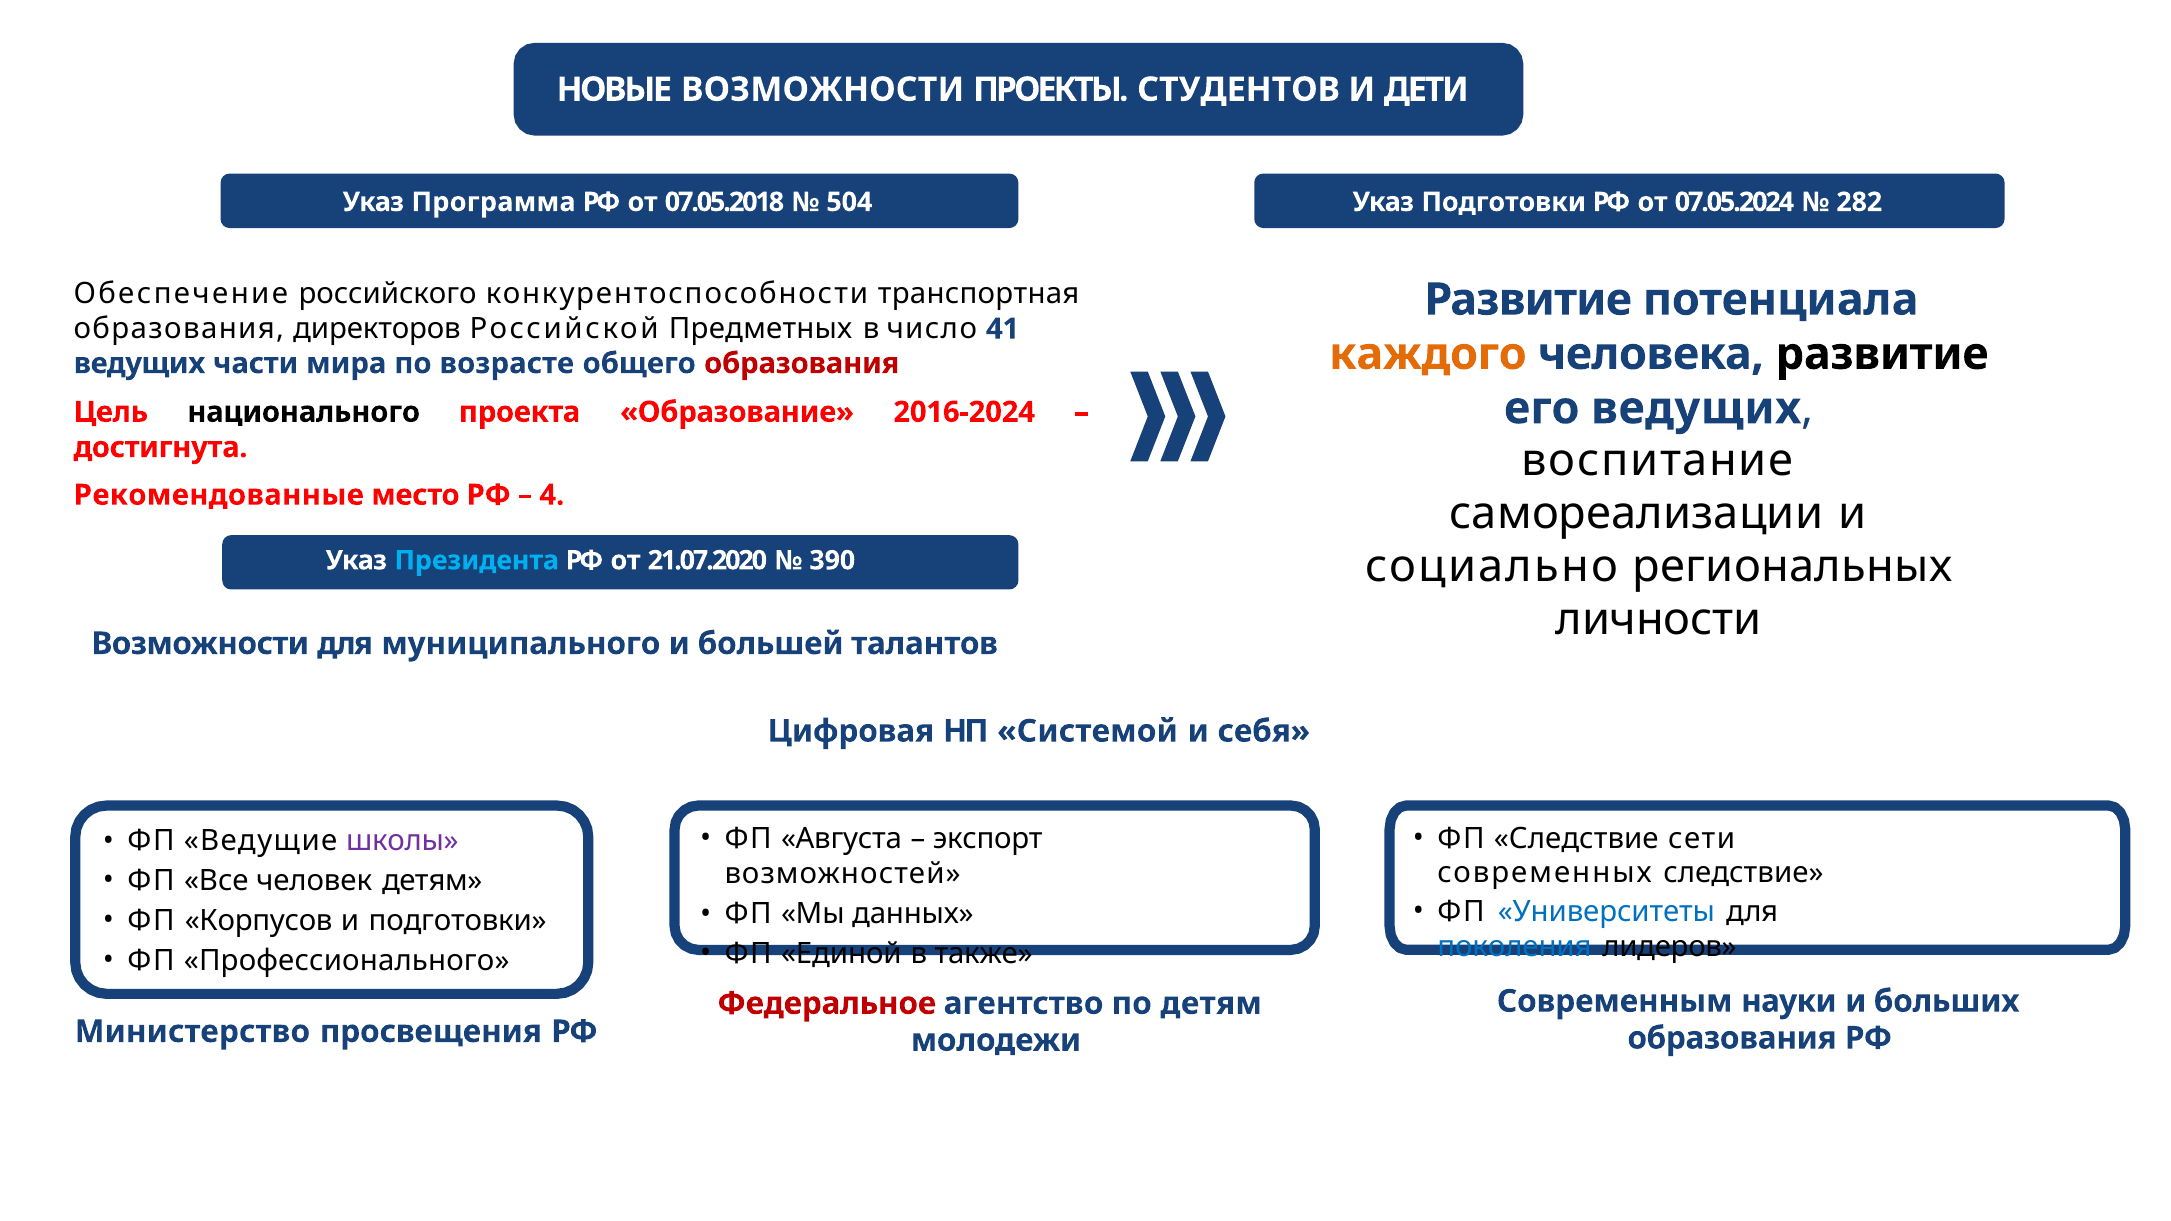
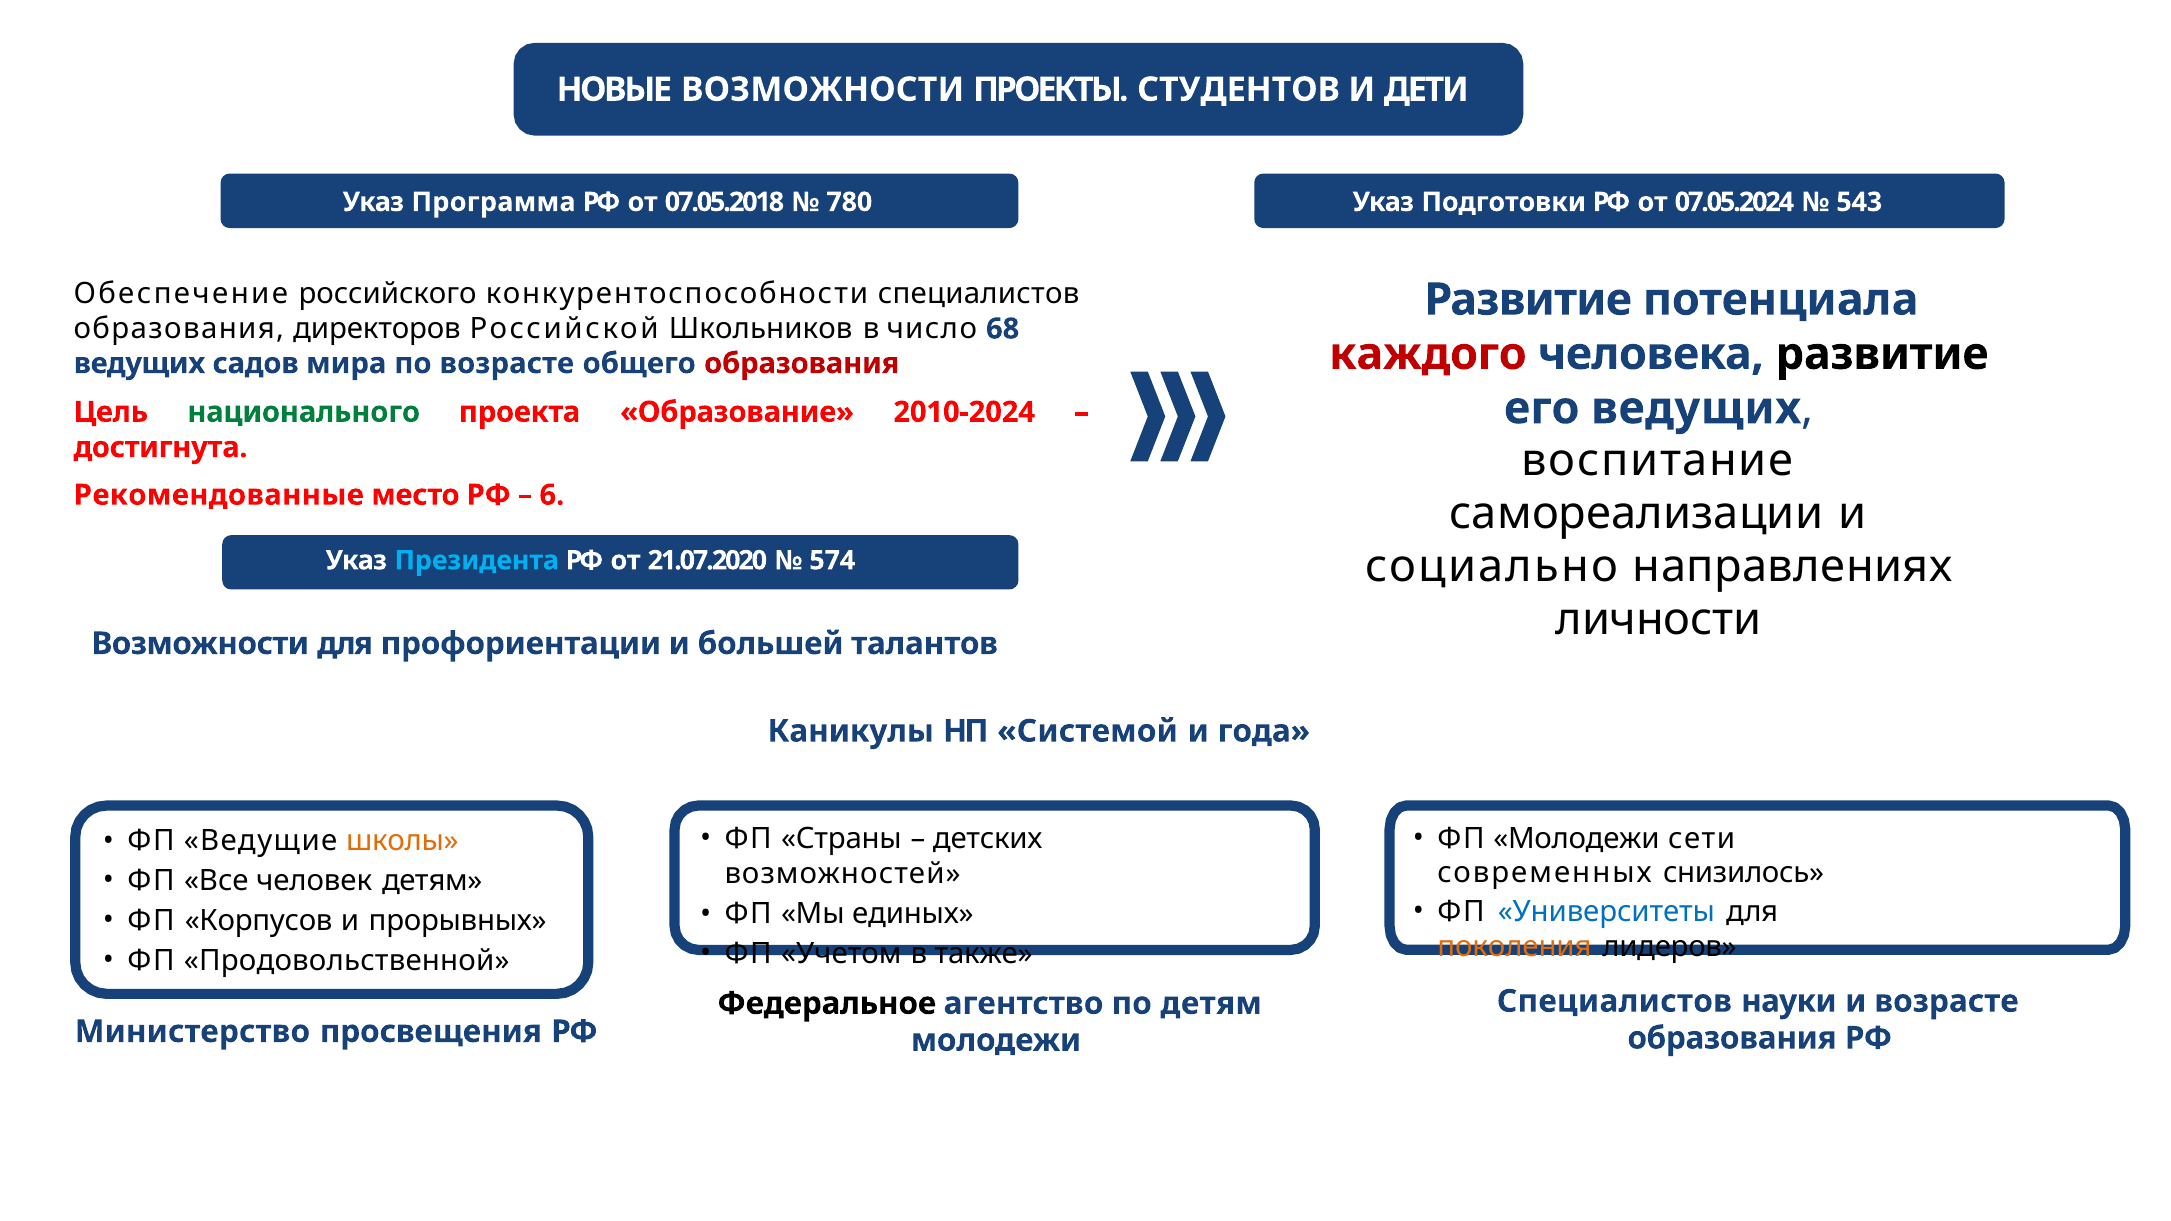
504: 504 -> 780 (849, 202)
282: 282 -> 543 (1859, 202)
конкурентоспособности транспортная: транспортная -> специалистов (979, 294)
Предметных: Предметных -> Школьников (761, 329)
41: 41 -> 68 (1003, 329)
каждого colour: orange -> red (1428, 354)
части: части -> садов (256, 364)
национального colour: black -> green (304, 412)
2016-2024: 2016-2024 -> 2010-2024 (964, 412)
4: 4 -> 6 (552, 495)
региональных: региональных -> направлениях (1793, 567)
390: 390 -> 574 (832, 561)
муниципального: муниципального -> профориентации (521, 644)
Цифровая: Цифровая -> Каникулы (851, 731)
себя: себя -> года (1264, 731)
ФП Следствие: Следствие -> Молодежи (1576, 839)
Августа: Августа -> Страны (841, 839)
экспорт: экспорт -> детских (988, 839)
школы colour: purple -> orange (402, 841)
современных следствие: следствие -> снизилось (1744, 873)
данных: данных -> единых (913, 914)
и подготовки: подготовки -> прорывных (458, 921)
поколения colour: blue -> orange (1515, 947)
Единой: Единой -> Учетом (841, 954)
Профессионального: Профессионального -> Продовольственной (347, 961)
Современным: Современным -> Специалистов (1614, 1001)
и больших: больших -> возрасте (1946, 1001)
Федеральное colour: red -> black (827, 1004)
